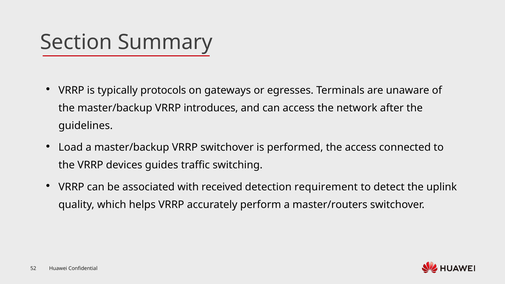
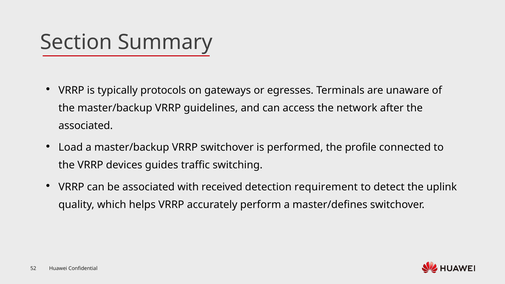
introduces: introduces -> guidelines (211, 108)
guidelines: guidelines -> associated (86, 126)
the access: access -> profile (361, 148)
master/routers: master/routers -> master/defines (330, 205)
